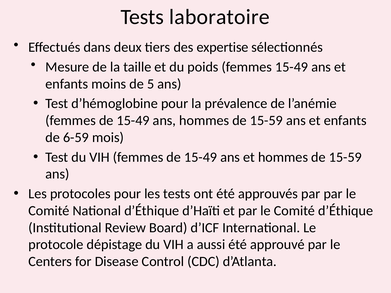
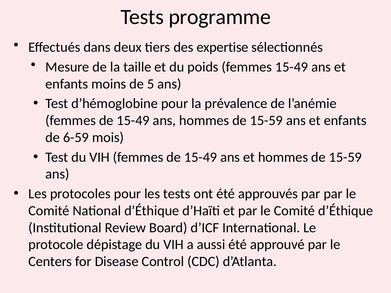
laboratoire: laboratoire -> programme (220, 17)
